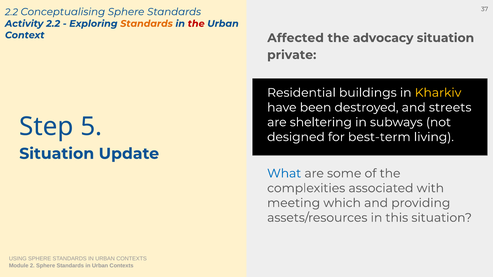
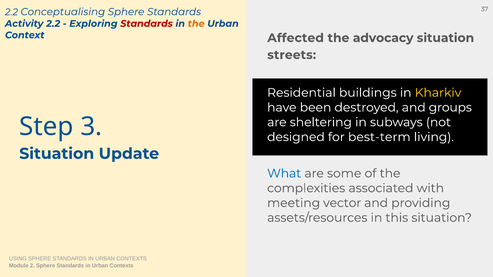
Standards colour: orange -> red (147, 24)
the colour: red -> orange (196, 24)
private: private -> streets (292, 55)
streets: streets -> groups (450, 108)
5: 5 -> 3 (91, 127)
which: which -> vector (342, 203)
